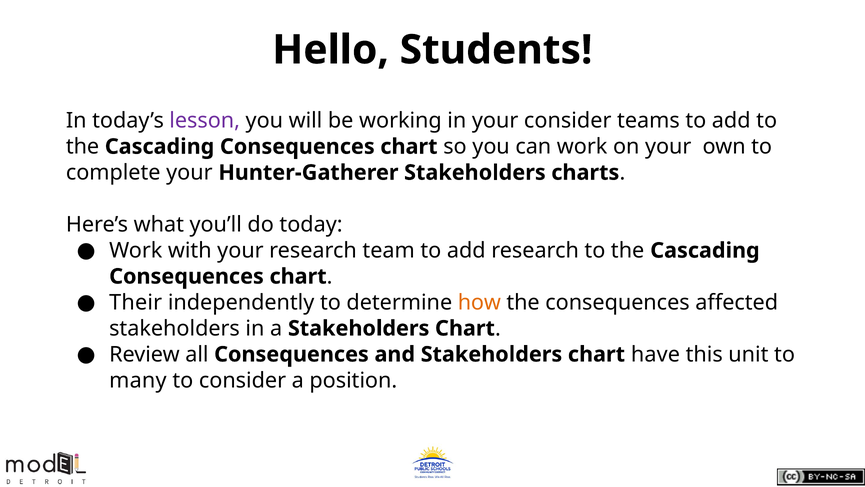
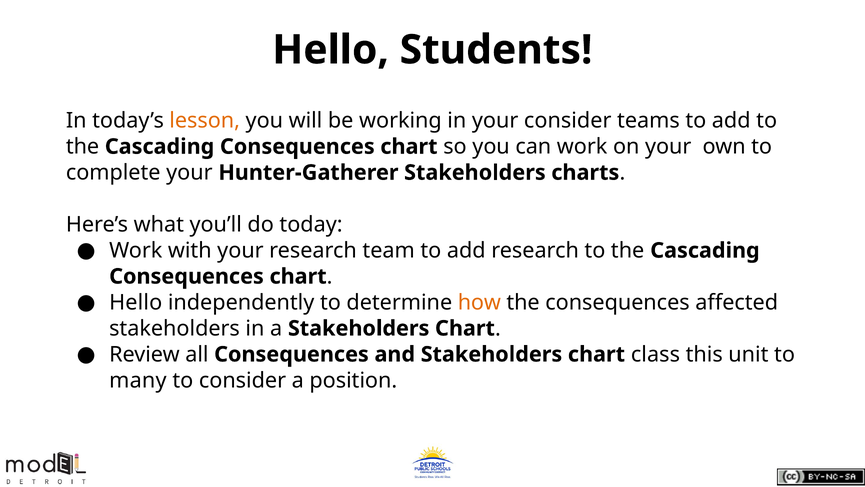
lesson colour: purple -> orange (205, 121)
Their: Their -> Hello (136, 302)
have: have -> class (655, 354)
